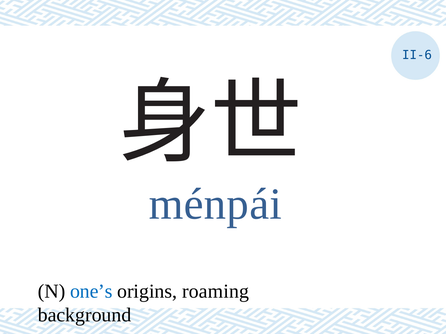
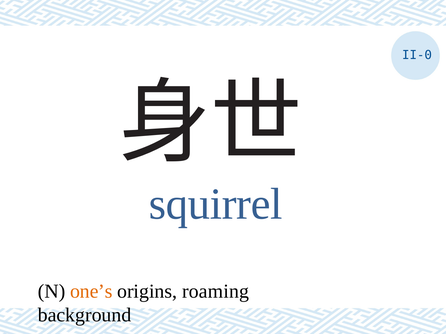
II-6: II-6 -> II-0 (417, 55)
ménpái: ménpái -> squirrel (216, 205)
one’s colour: blue -> orange (91, 292)
